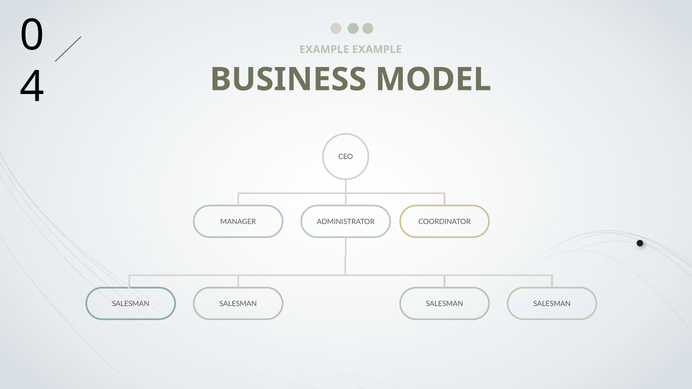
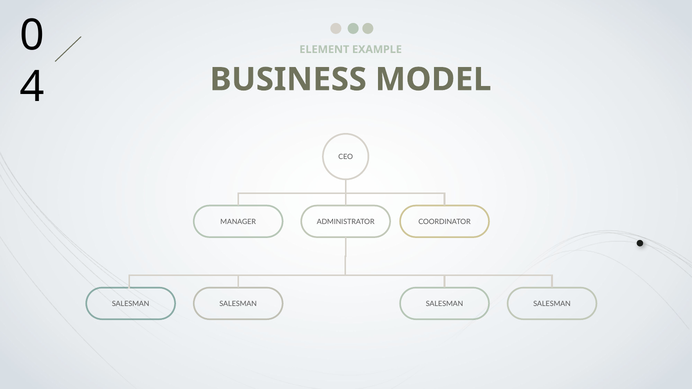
EXAMPLE: EXAMPLE -> ELEMENT (324, 49)
